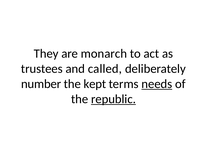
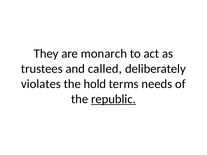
number: number -> violates (41, 84)
kept: kept -> hold (95, 84)
needs underline: present -> none (157, 84)
